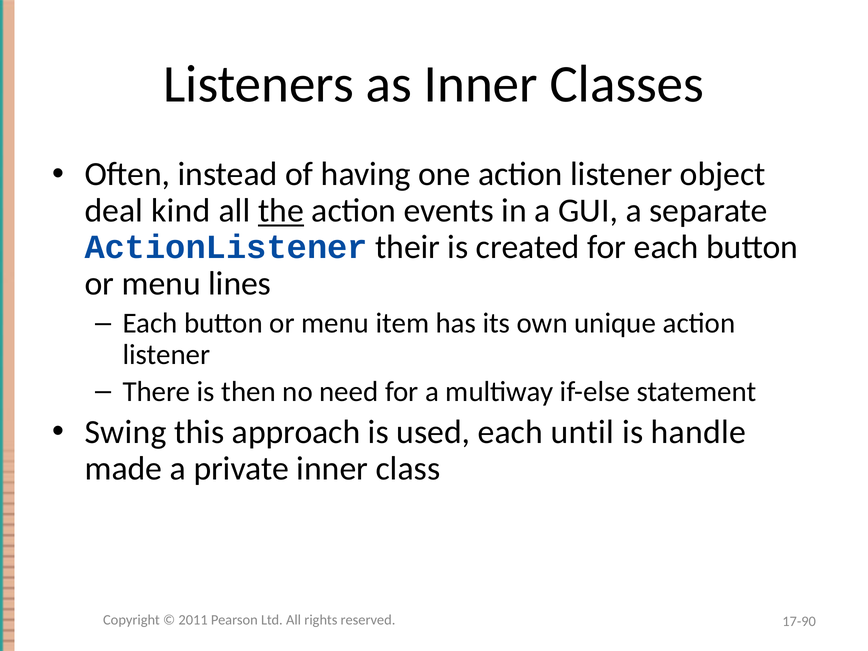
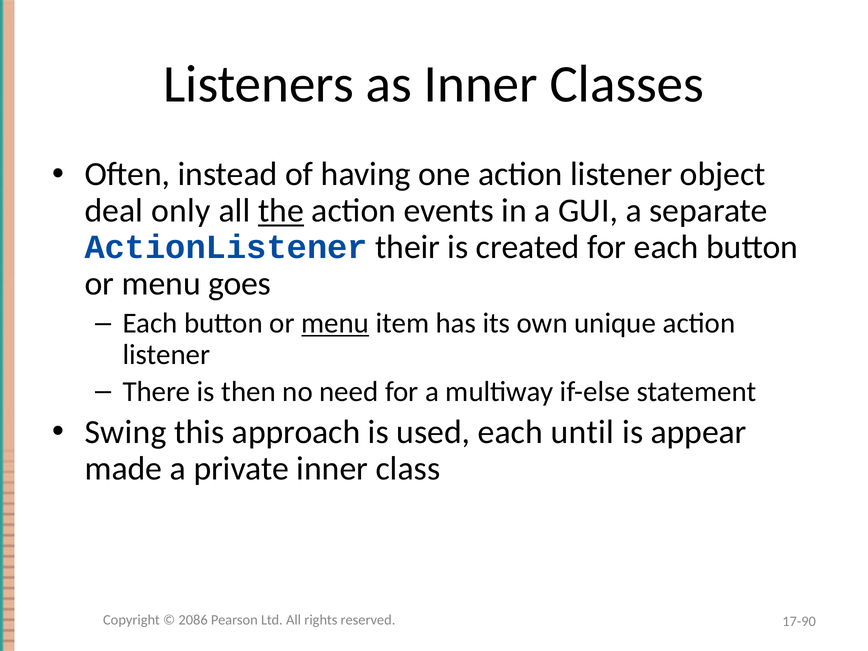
kind: kind -> only (181, 211)
lines: lines -> goes (240, 284)
menu underline: none -> present (335, 323)
handle: handle -> appear (699, 432)
2011: 2011 -> 2086 (193, 620)
